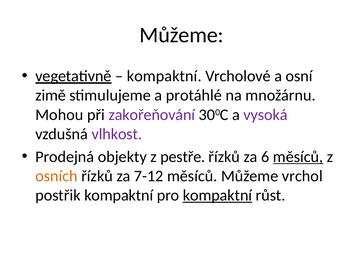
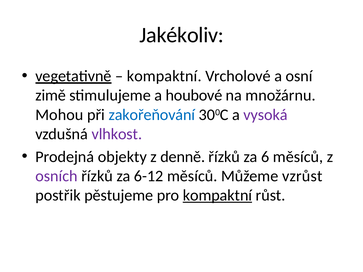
Můžeme: Můžeme -> Jakékoliv (182, 35)
protáhlé: protáhlé -> houbové (194, 96)
zakořeňování colour: purple -> blue (152, 115)
pestře: pestře -> denně (183, 157)
měsíců underline: present -> none (298, 157)
osních colour: orange -> purple (57, 176)
7-12: 7-12 -> 6-12 (149, 176)
vrchol: vrchol -> vzrůst (302, 176)
postřik kompaktní: kompaktní -> pěstujeme (119, 196)
